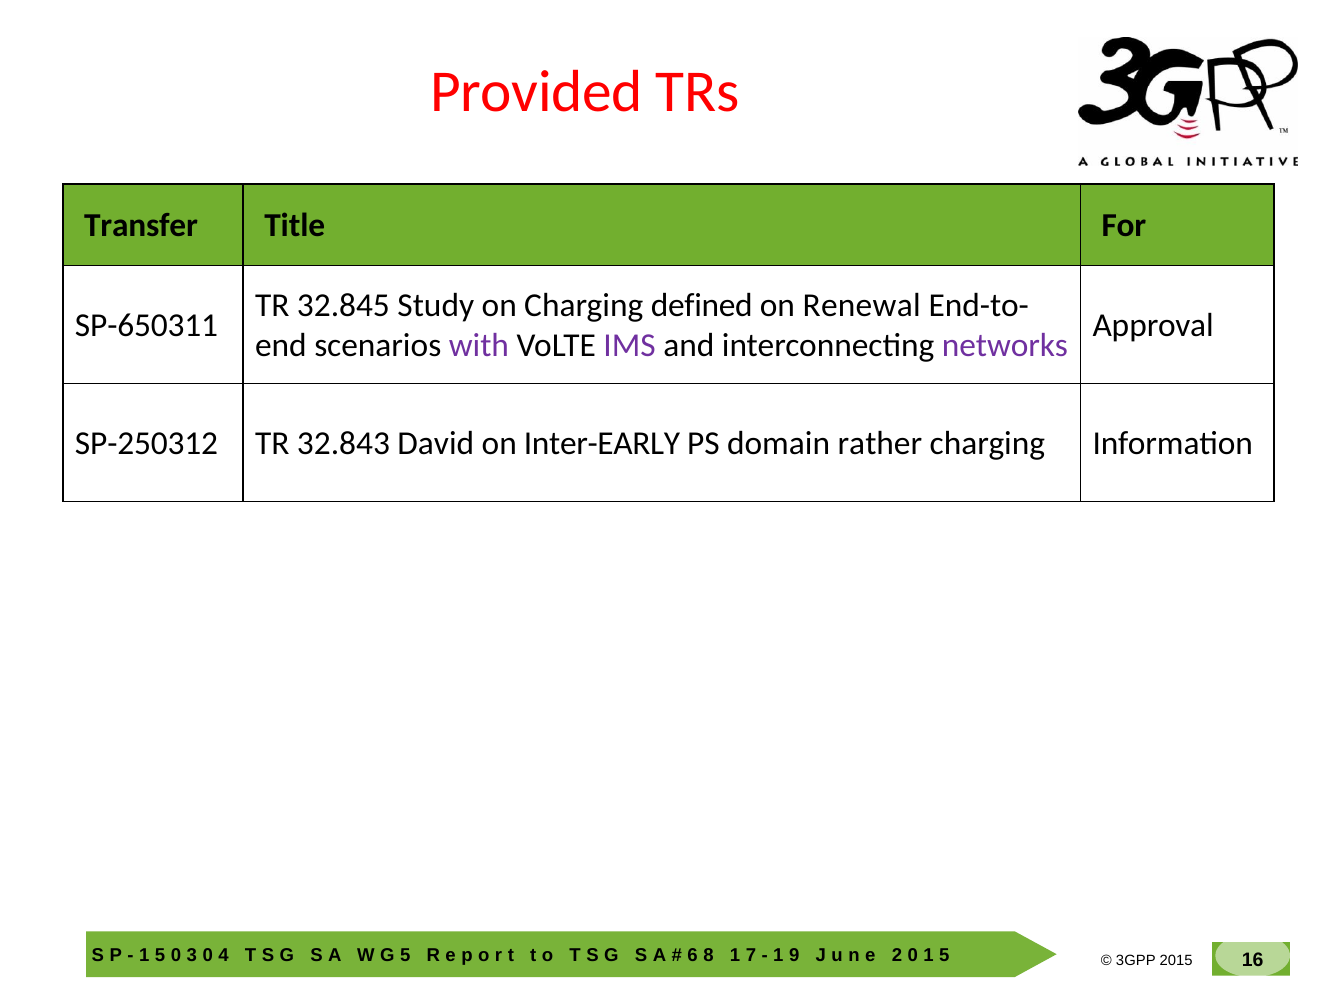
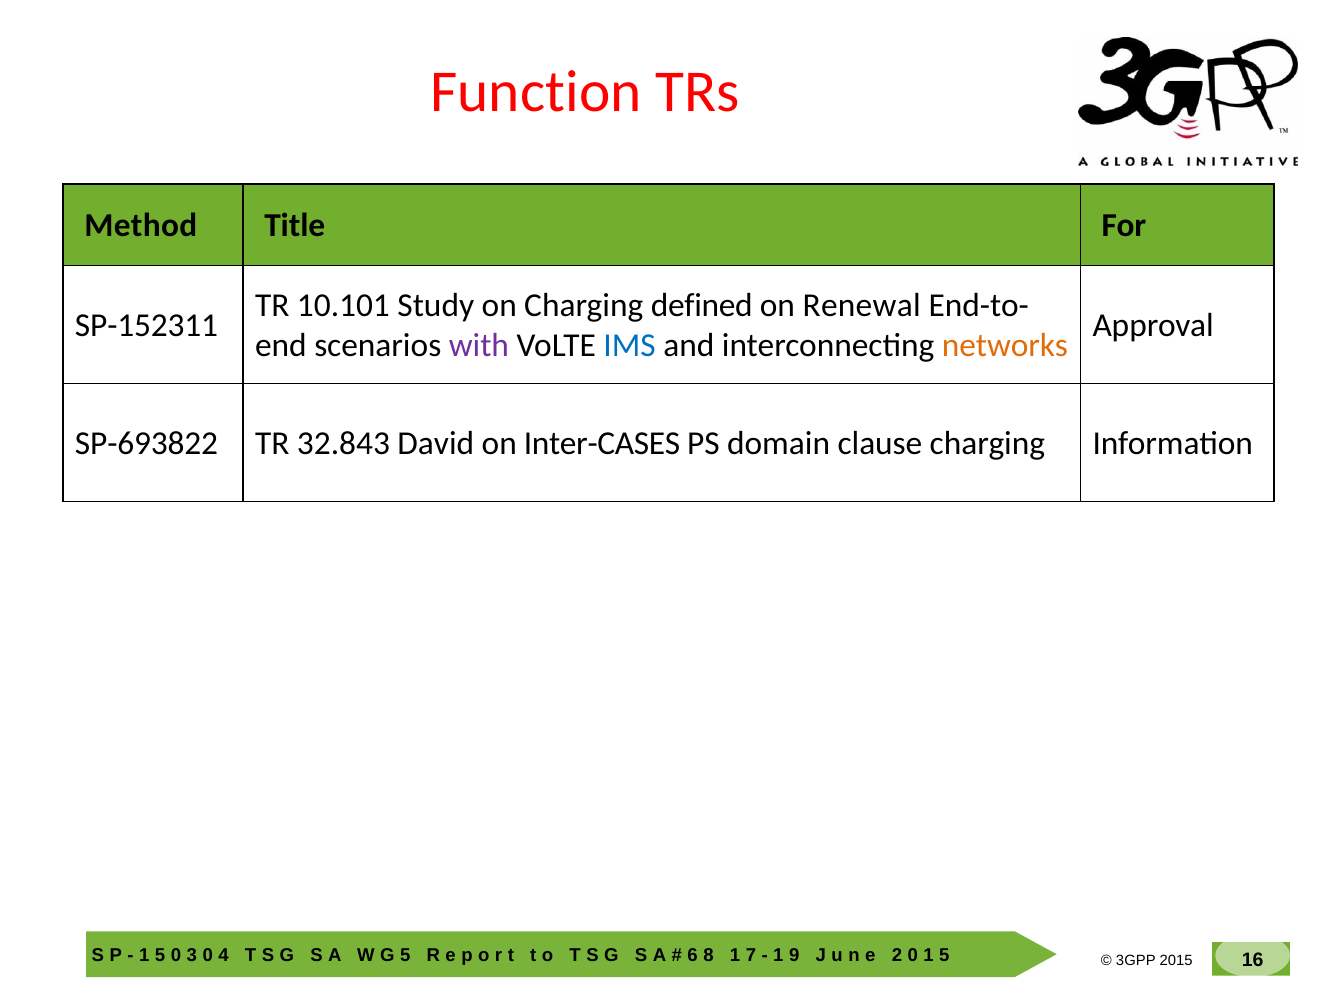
Provided: Provided -> Function (536, 92)
Transfer: Transfer -> Method (141, 225)
32.845: 32.845 -> 10.101 (343, 305)
SP-650311: SP-650311 -> SP-152311 (147, 326)
IMS colour: purple -> blue (630, 346)
networks colour: purple -> orange (1005, 346)
SP-250312: SP-250312 -> SP-693822 (147, 444)
Inter-EARLY: Inter-EARLY -> Inter-CASES (602, 444)
rather: rather -> clause (880, 444)
